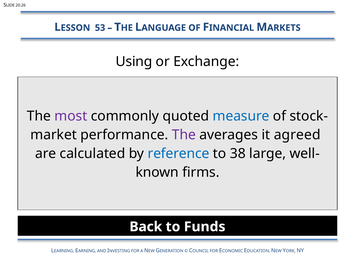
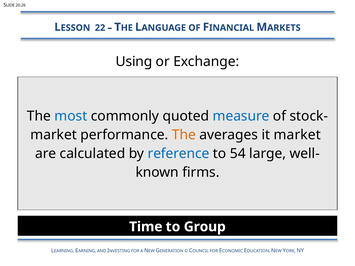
53: 53 -> 22 (100, 28)
most colour: purple -> blue (71, 116)
The colour: purple -> orange (184, 135)
it agreed: agreed -> market (297, 135)
38: 38 -> 54 (238, 154)
Back: Back -> Time (146, 227)
Funds: Funds -> Group (205, 227)
